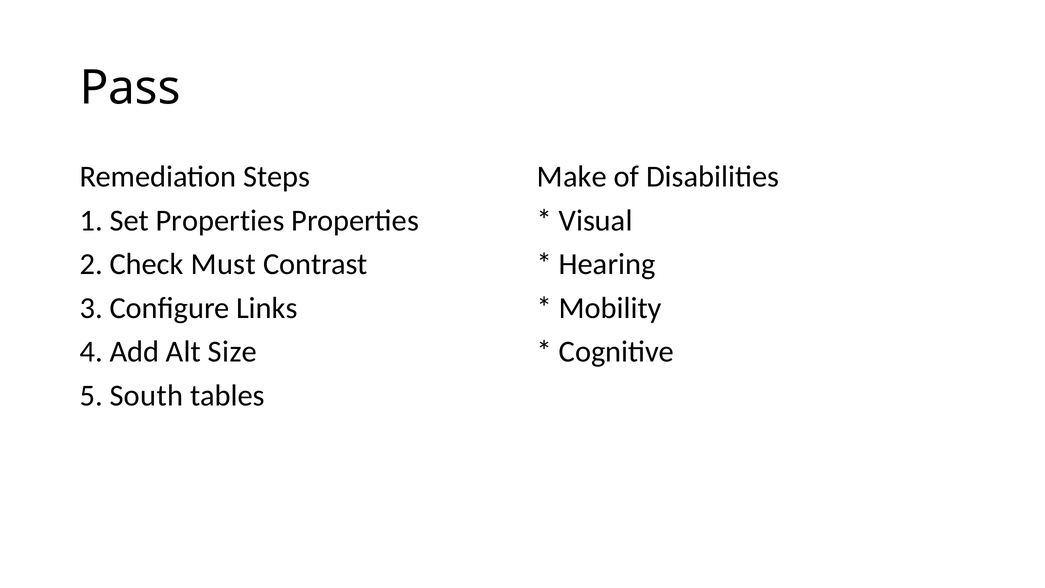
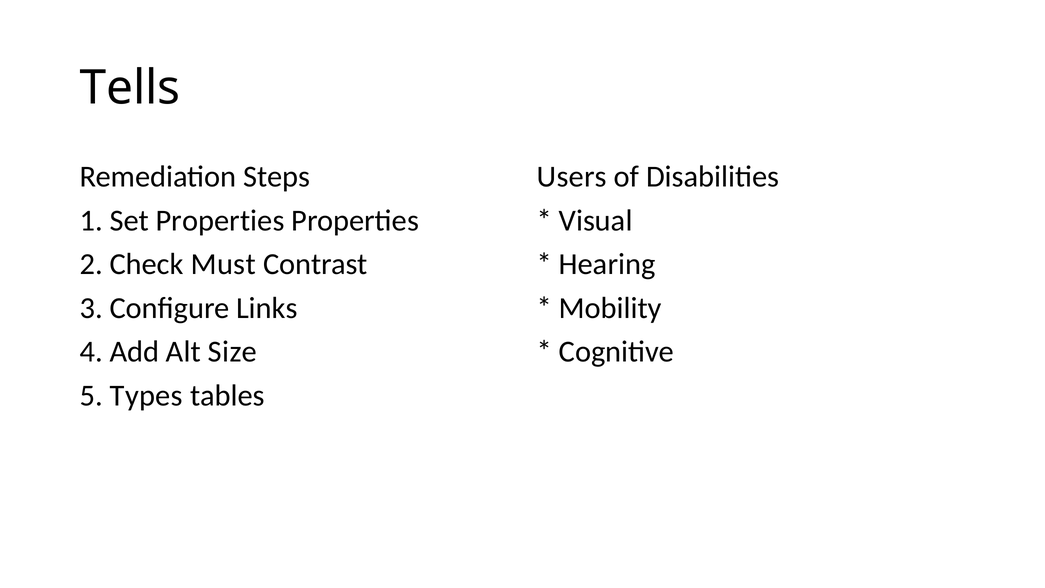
Pass: Pass -> Tells (130, 88)
Make: Make -> Users (572, 177)
South: South -> Types (146, 395)
